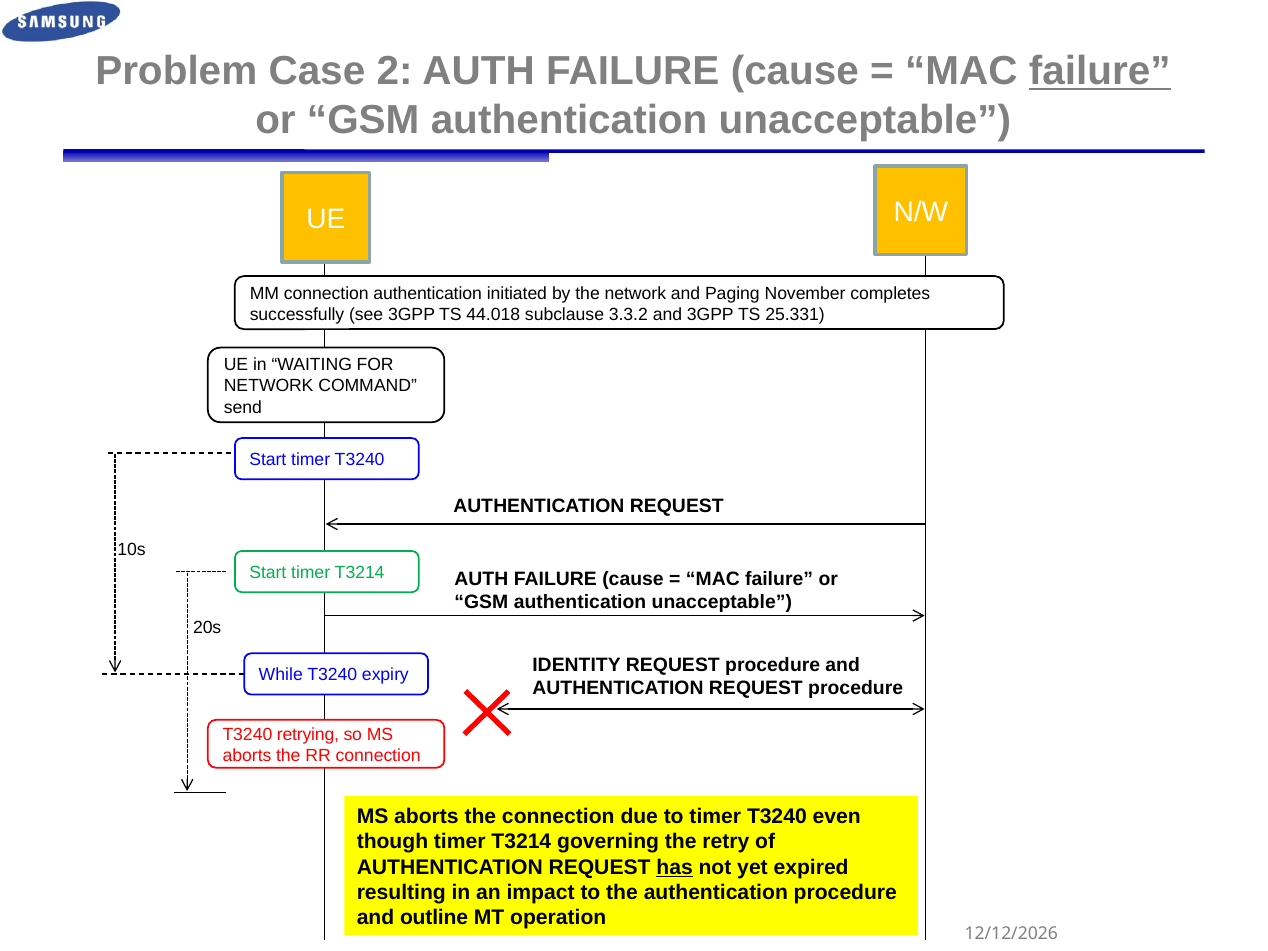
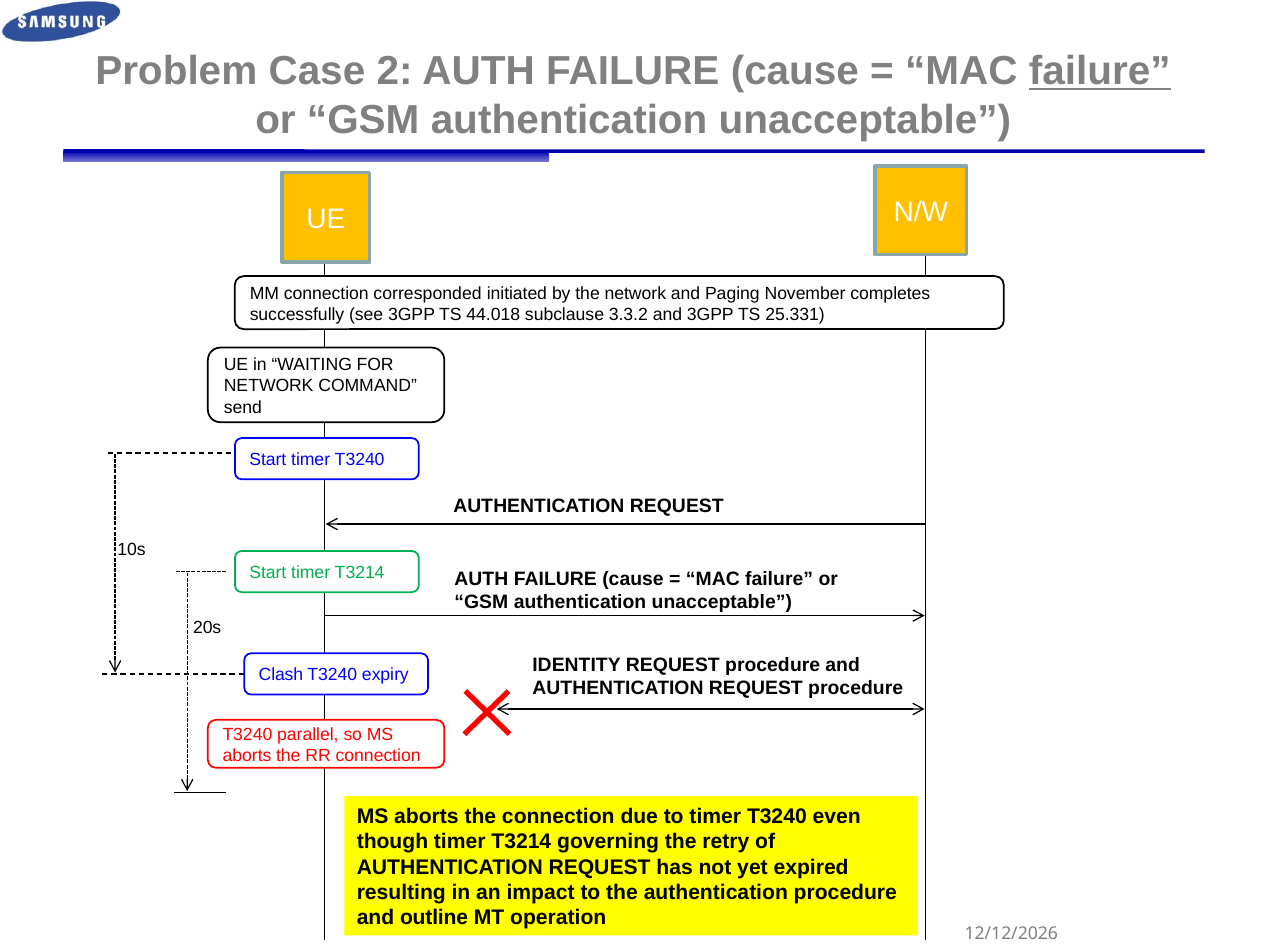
connection authentication: authentication -> corresponded (428, 293)
While: While -> Clash (281, 675)
retrying: retrying -> parallel (308, 734)
has underline: present -> none (675, 867)
